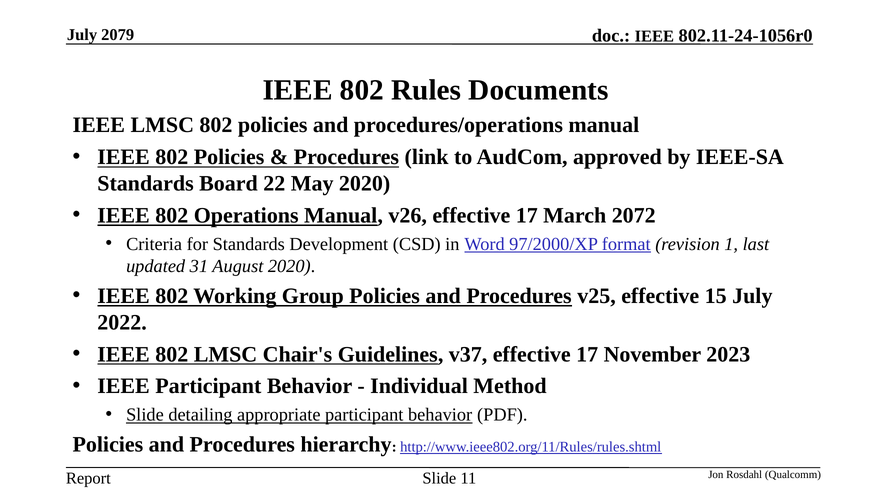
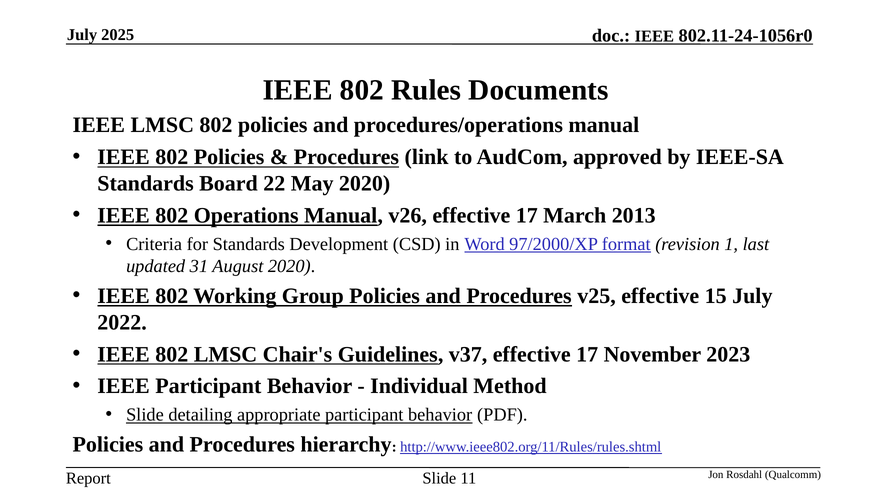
2079: 2079 -> 2025 (118, 35)
2072: 2072 -> 2013 (634, 215)
